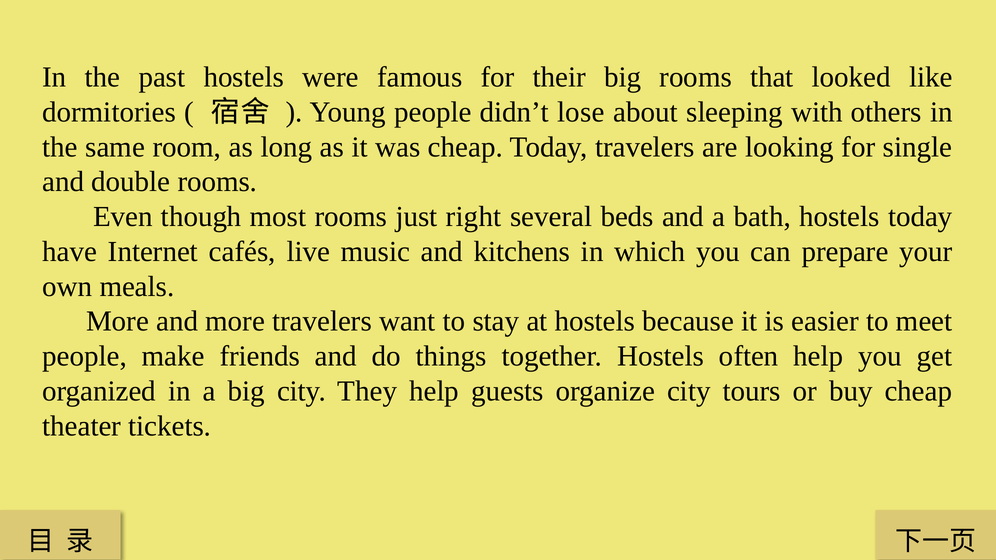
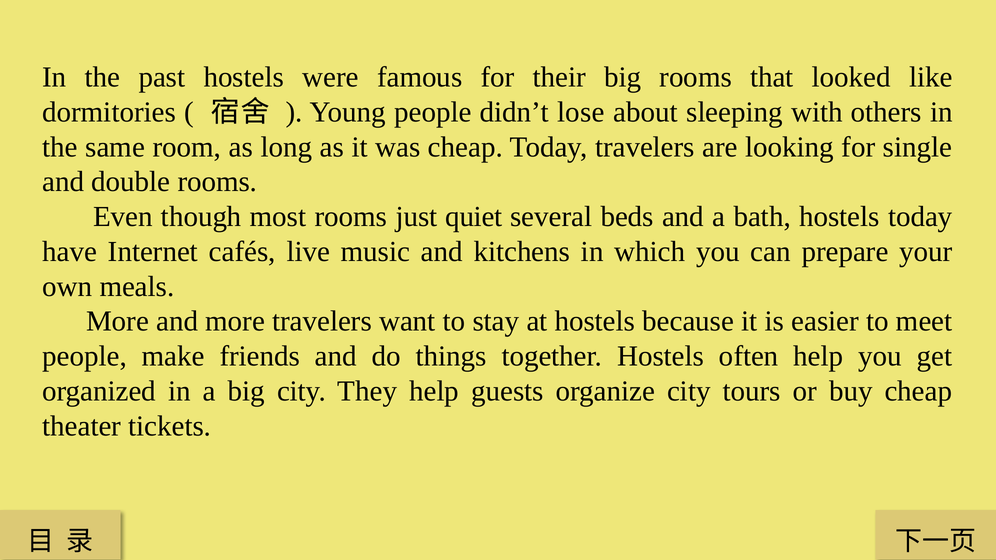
right: right -> quiet (474, 217)
